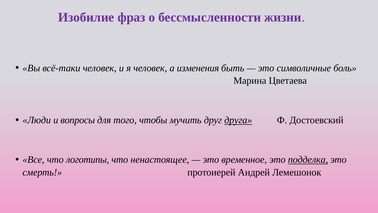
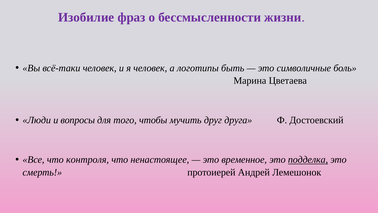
изменения: изменения -> логотипы (198, 68)
друга underline: present -> none (238, 120)
логотипы: логотипы -> контроля (88, 159)
